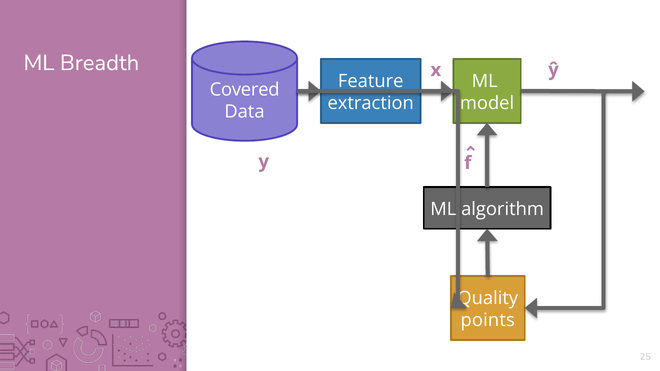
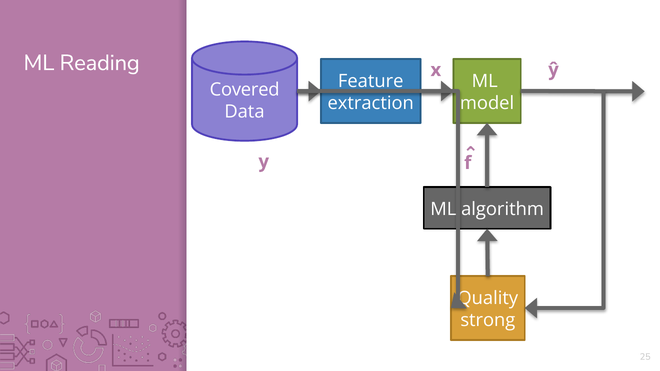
Breadth: Breadth -> Reading (100, 63)
points: points -> strong (488, 321)
